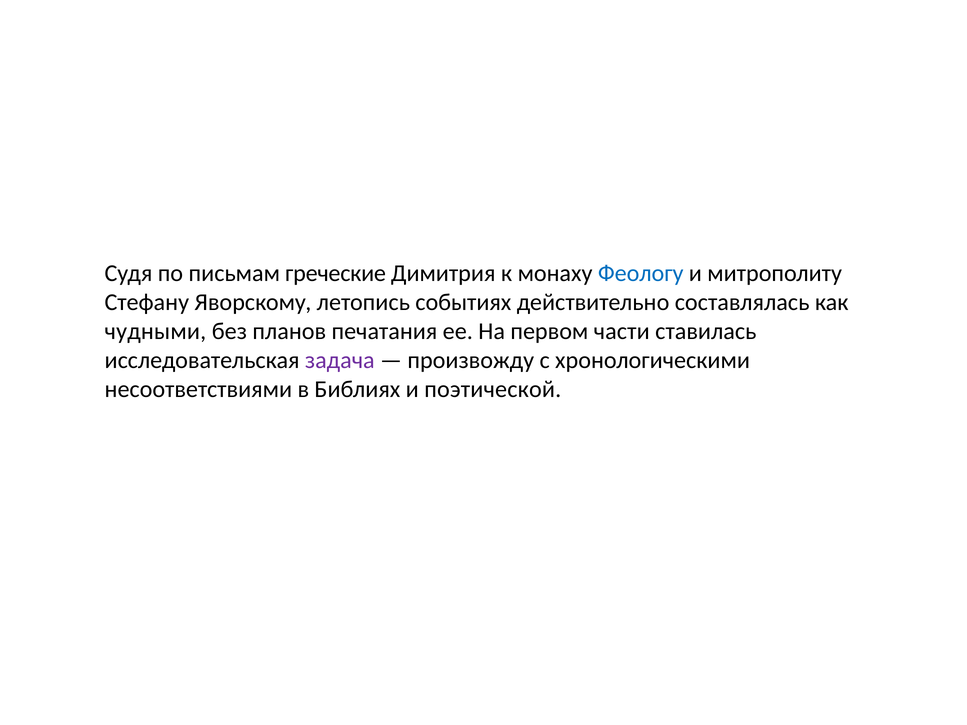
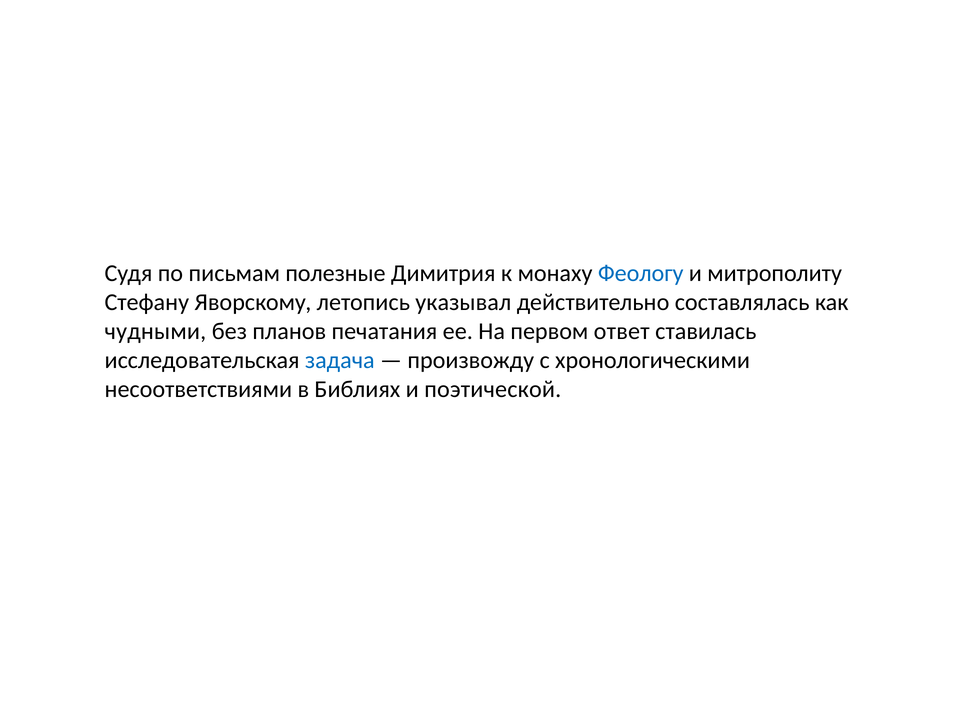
греческие: греческие -> полезные (335, 273)
событиях: событиях -> указывал (463, 302)
части: части -> ответ (622, 331)
задача colour: purple -> blue (340, 360)
